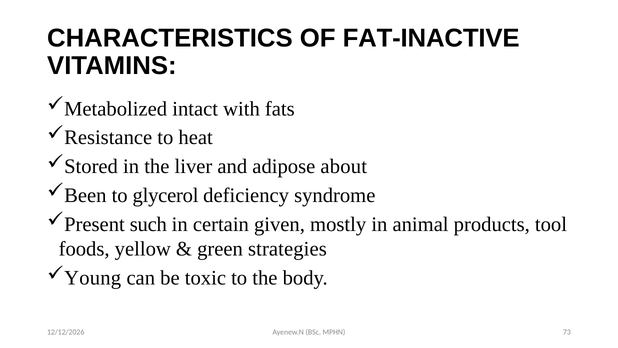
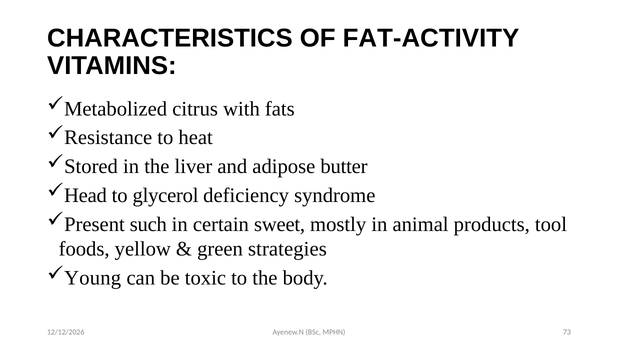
FAT-INACTIVE: FAT-INACTIVE -> FAT-ACTIVITY (431, 38)
intact: intact -> citrus (195, 109)
about: about -> butter (344, 166)
Been: Been -> Head (85, 195)
given: given -> sweet (280, 224)
